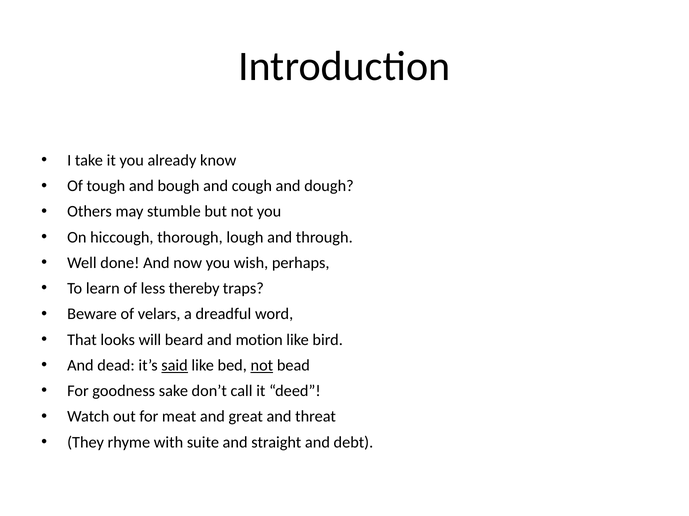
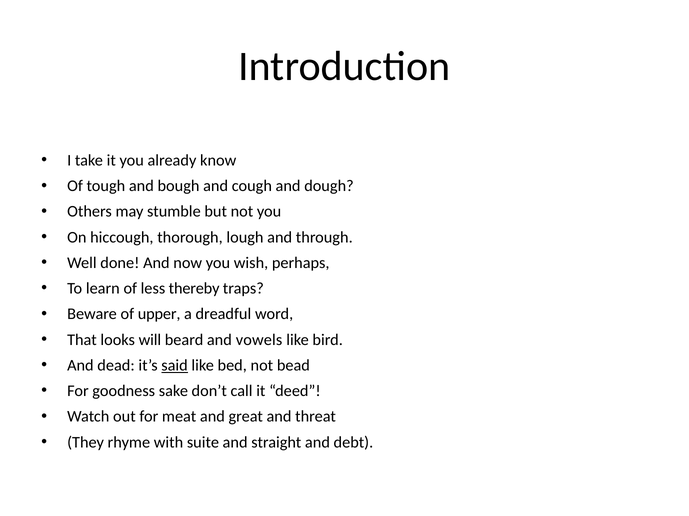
velars: velars -> upper (159, 315)
motion: motion -> vowels (259, 340)
not underline: present -> none (262, 366)
